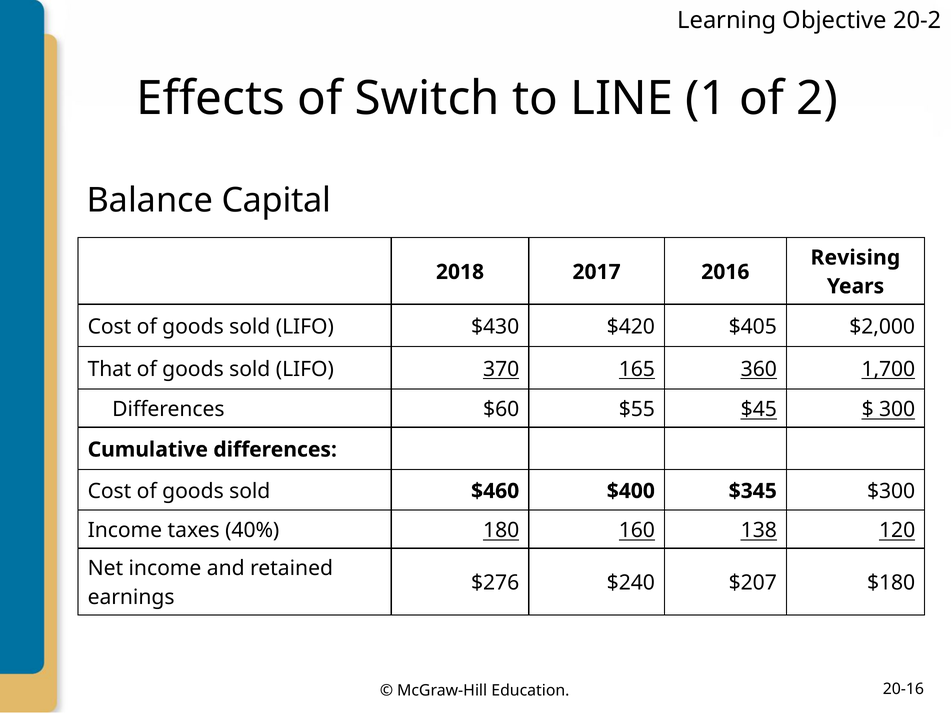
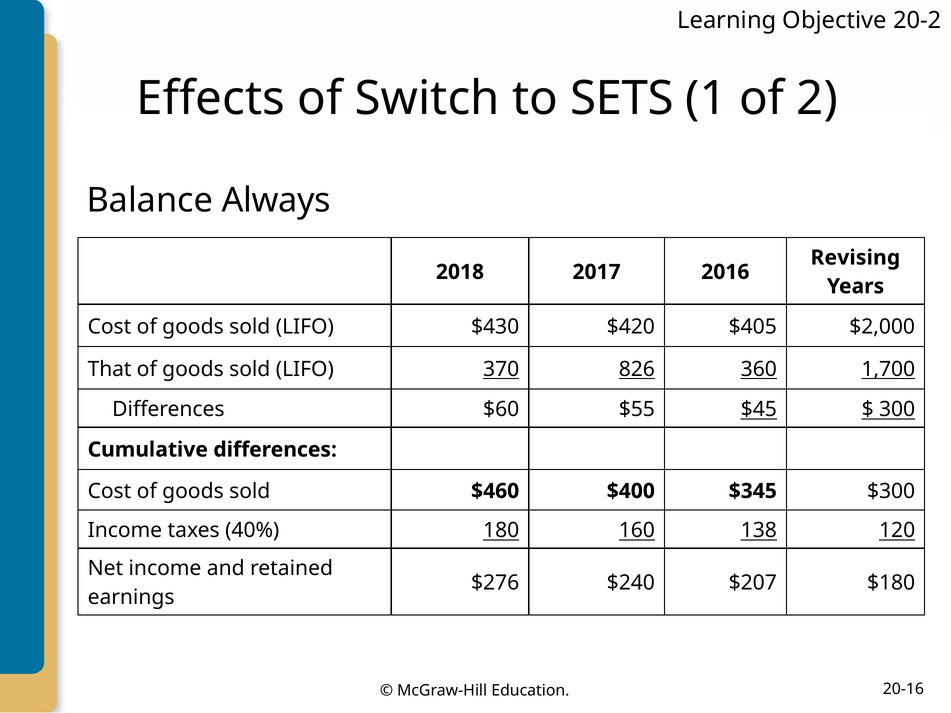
LINE: LINE -> SETS (622, 98)
Capital: Capital -> Always (276, 201)
165: 165 -> 826 (637, 369)
